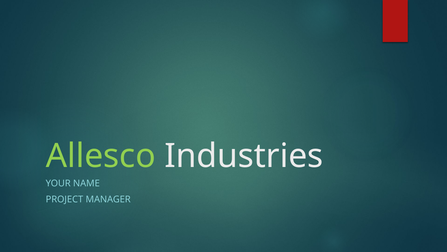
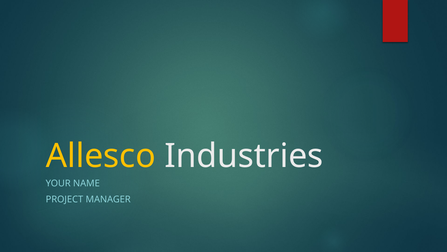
Allesco colour: light green -> yellow (101, 156)
